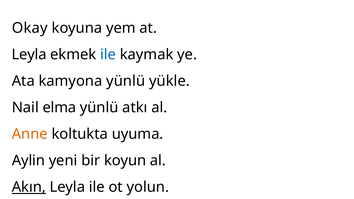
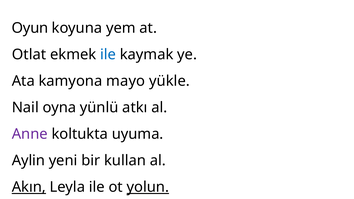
Okay: Okay -> Oyun (30, 28)
Leyla: Leyla -> Otlat (29, 55)
kamyona yünlü: yünlü -> mayo (126, 81)
elma: elma -> oyna (59, 108)
Anne colour: orange -> purple (30, 134)
koyun: koyun -> kullan (125, 161)
yolun underline: none -> present (148, 187)
